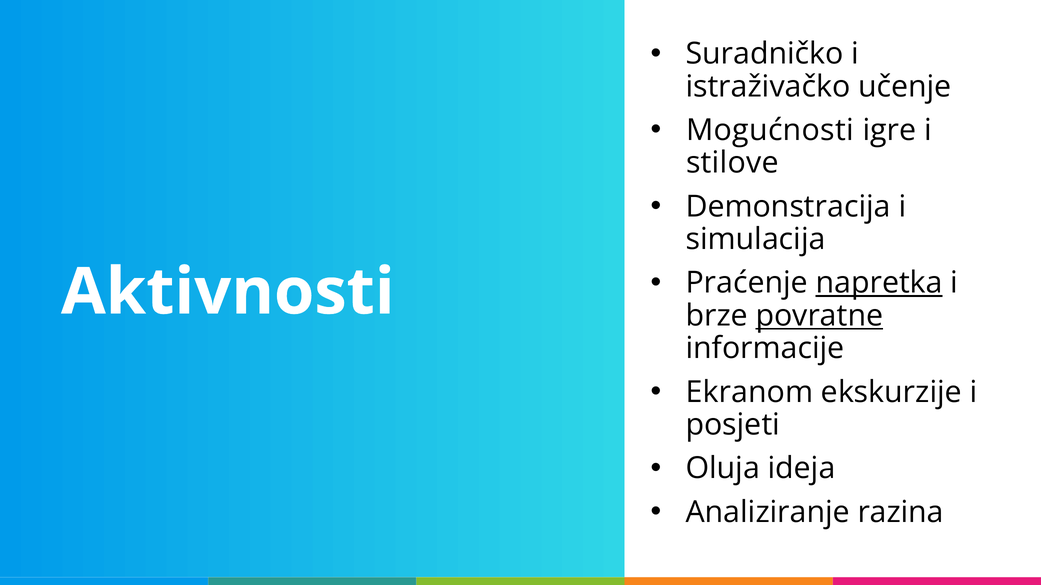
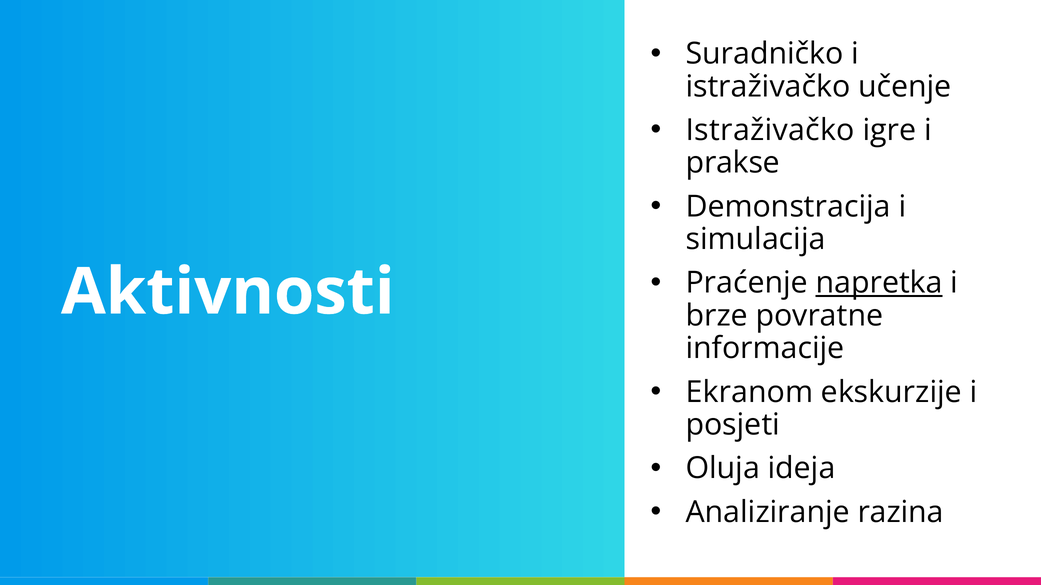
Mogućnosti: Mogućnosti -> Istraživačko (770, 130)
stilove: stilove -> prakse (733, 163)
povratne underline: present -> none (819, 316)
